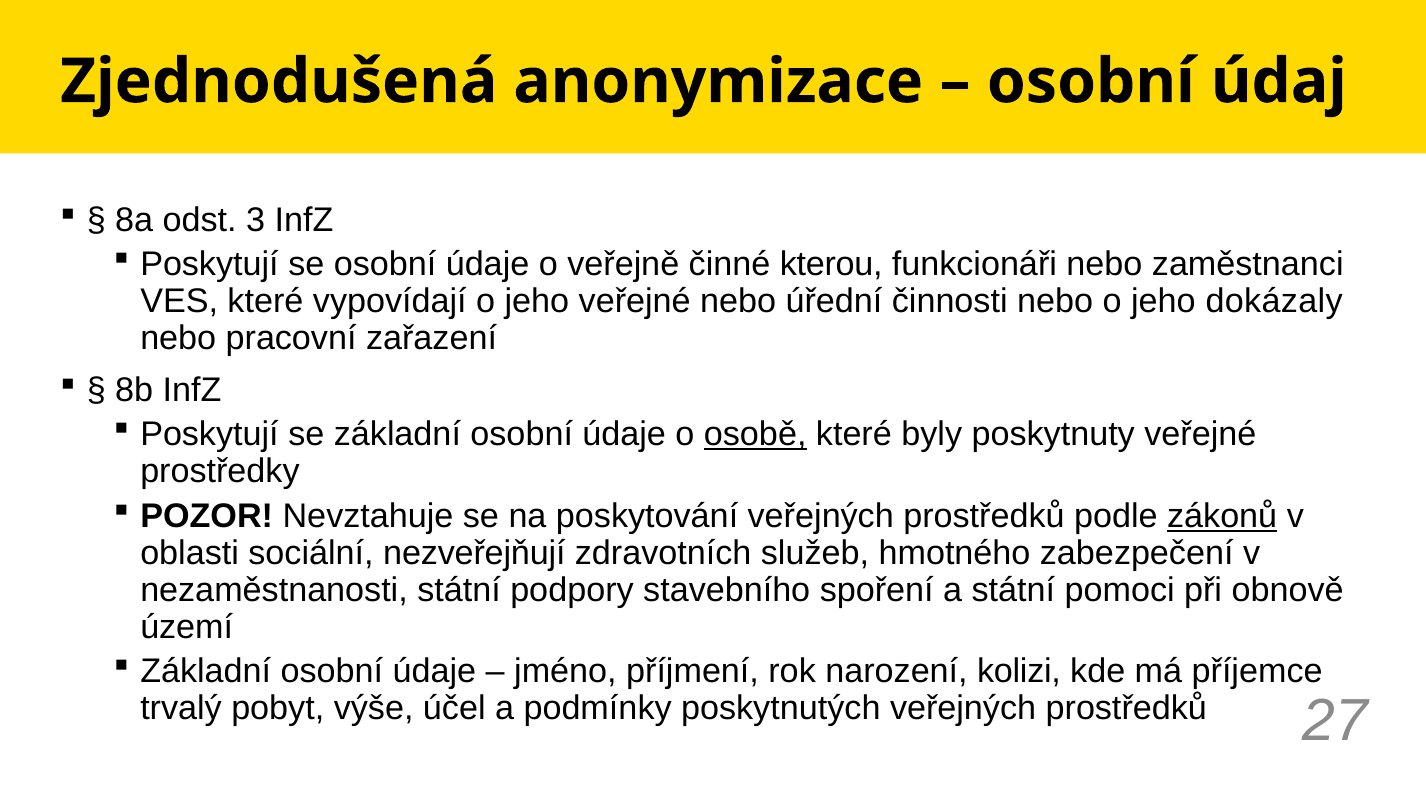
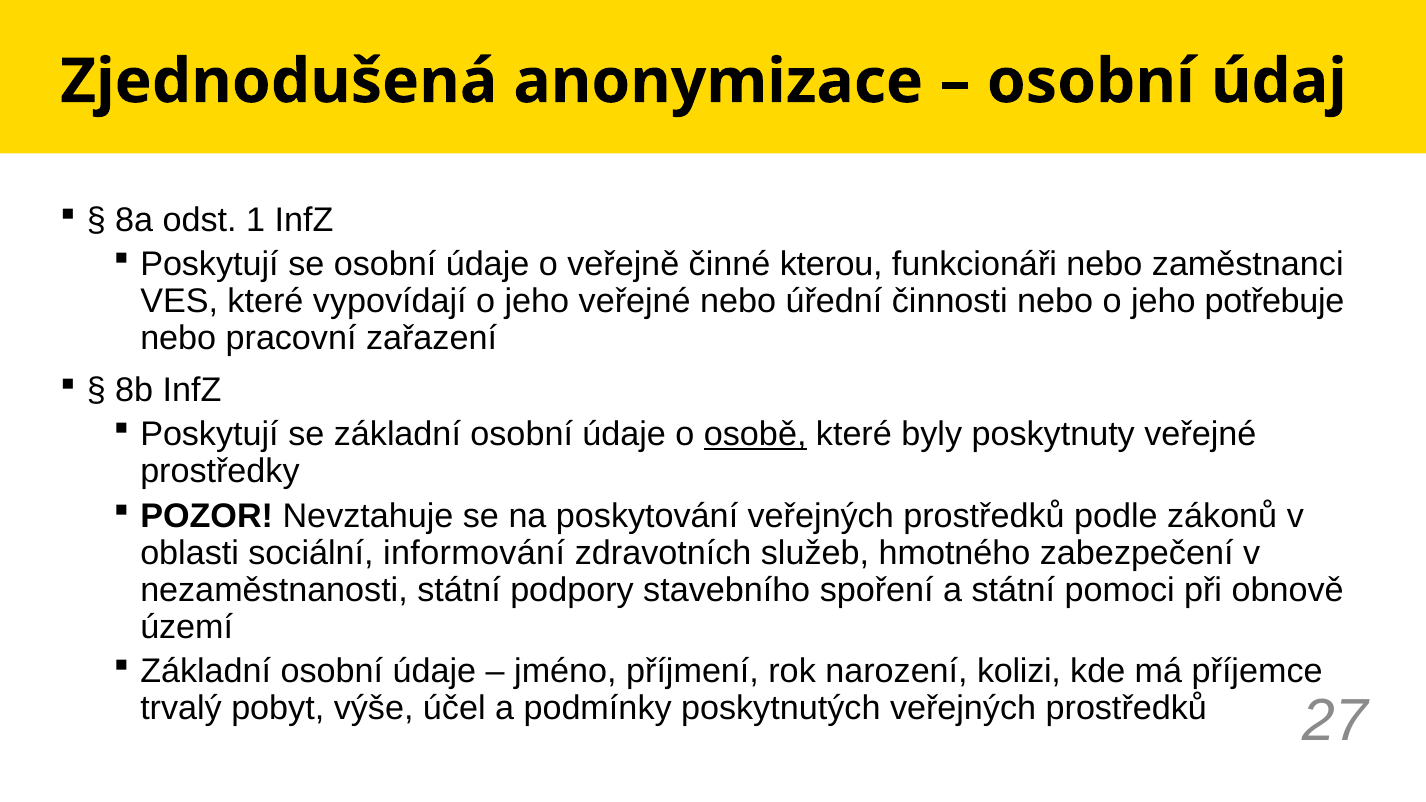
3: 3 -> 1 (256, 220)
dokázaly: dokázaly -> potřebuje (1274, 301)
zákonů underline: present -> none (1222, 516)
nezveřejňují: nezveřejňují -> informování (474, 553)
